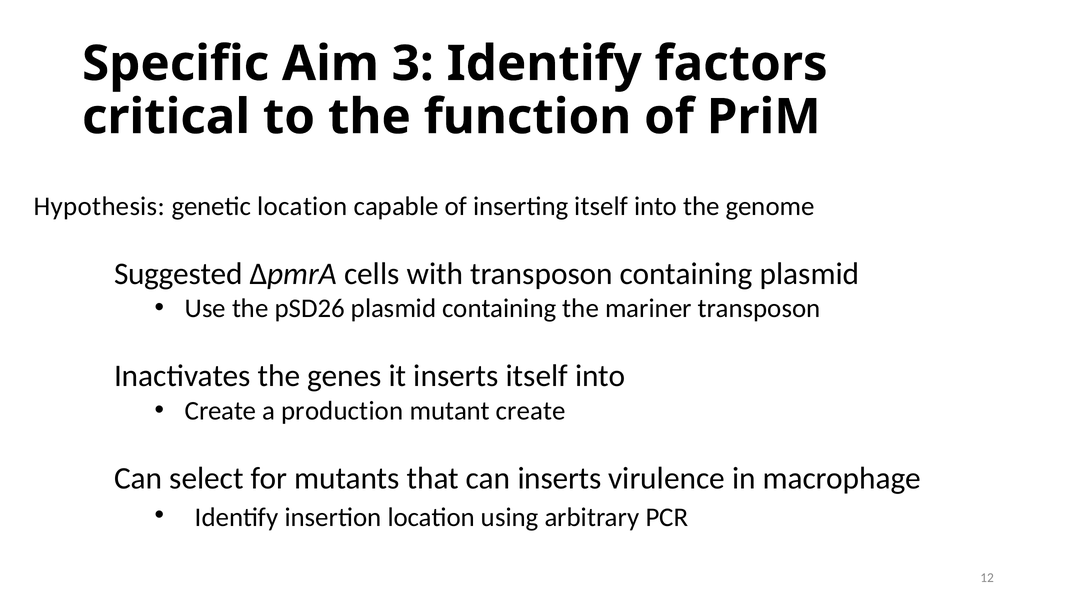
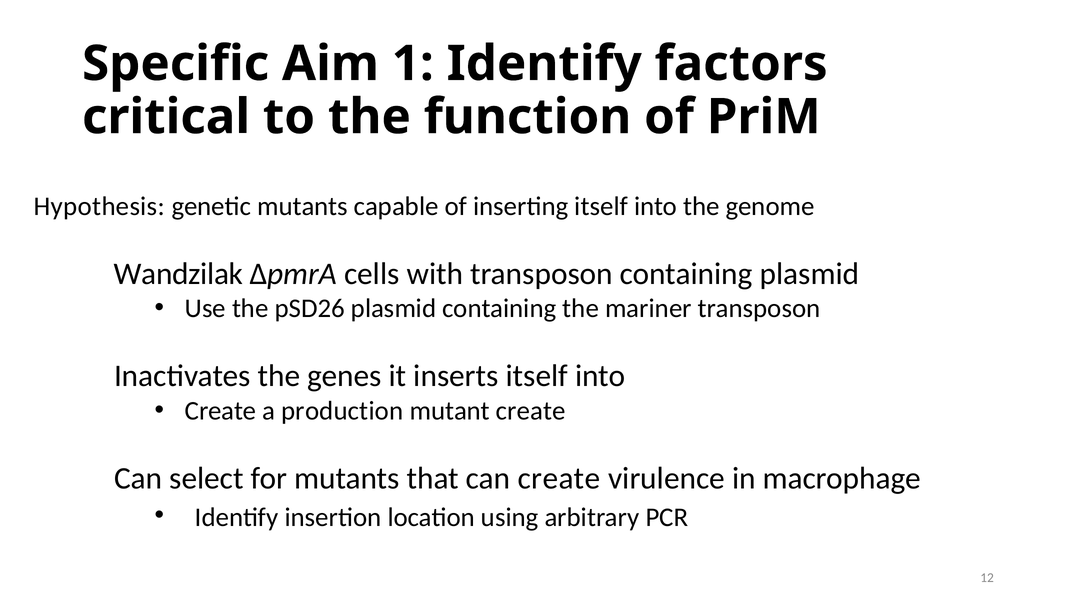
3: 3 -> 1 (413, 64)
genetic location: location -> mutants (303, 206)
Suggested: Suggested -> Wandzilak (178, 274)
can inserts: inserts -> create (559, 478)
